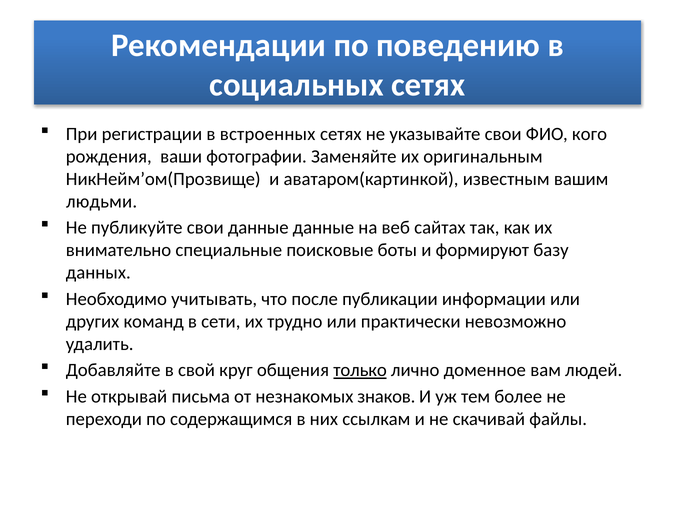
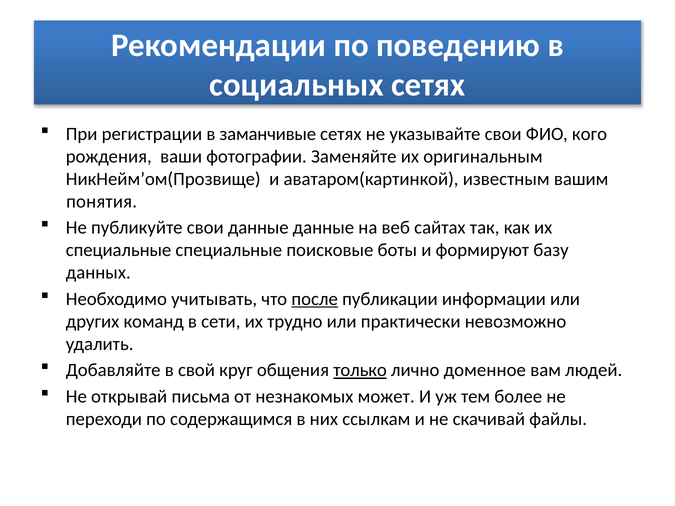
встроенных: встроенных -> заманчивые (268, 134)
людьми: людьми -> понятия (102, 202)
внимательно: внимательно -> специальные (119, 250)
после underline: none -> present (315, 299)
знаков: знаков -> может (386, 397)
